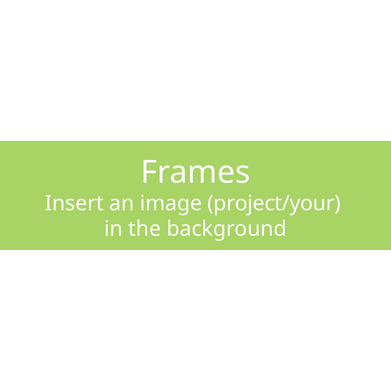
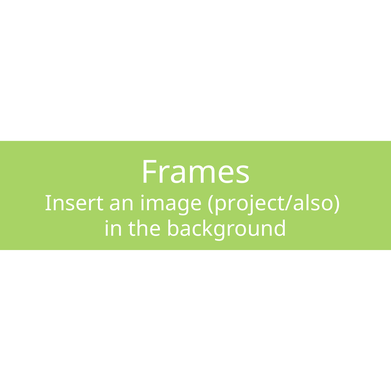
project/your: project/your -> project/also (274, 203)
